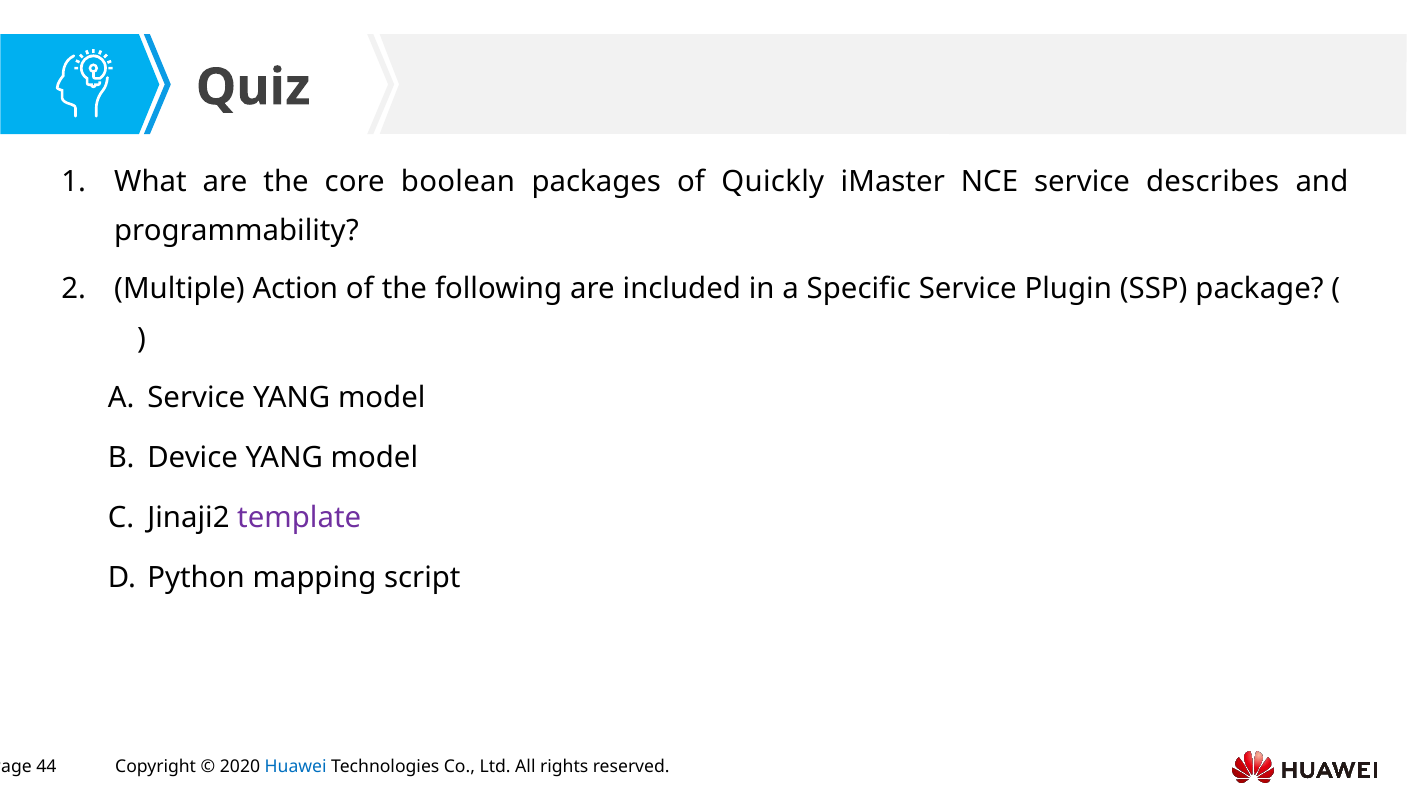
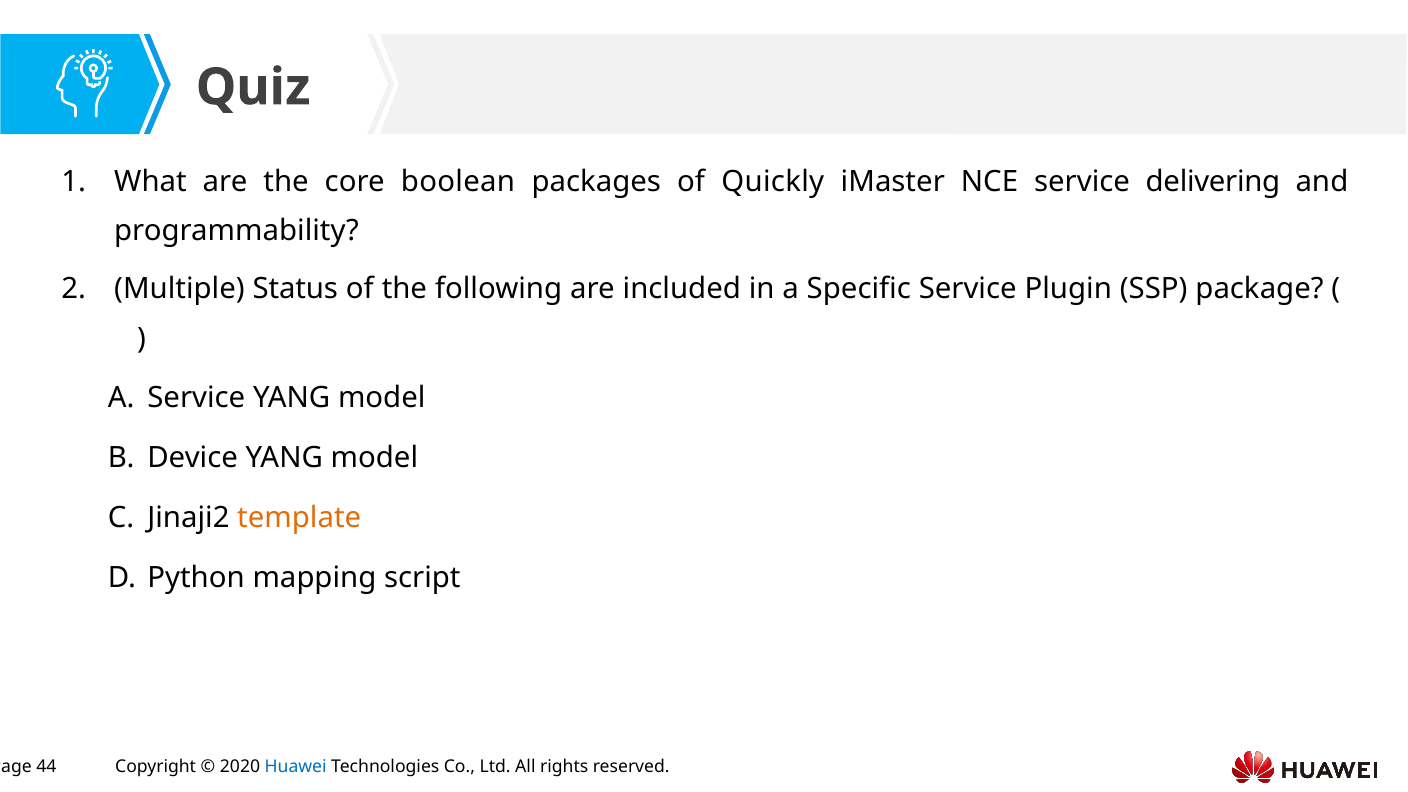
describes: describes -> delivering (1213, 182)
Action: Action -> Status (295, 289)
template colour: purple -> orange (299, 518)
